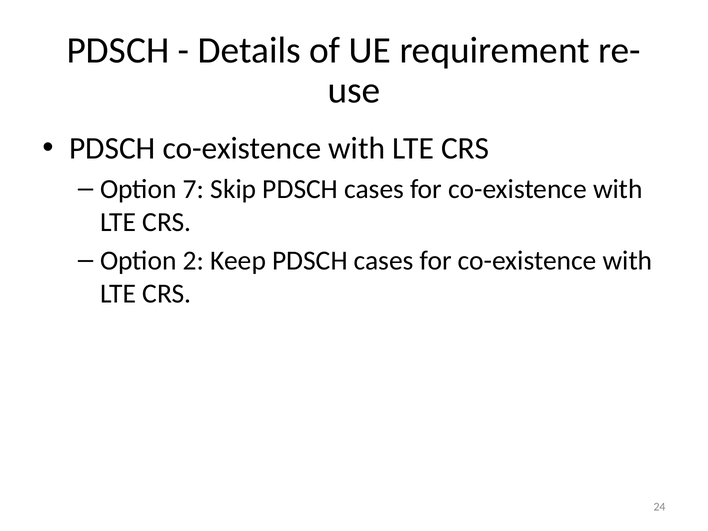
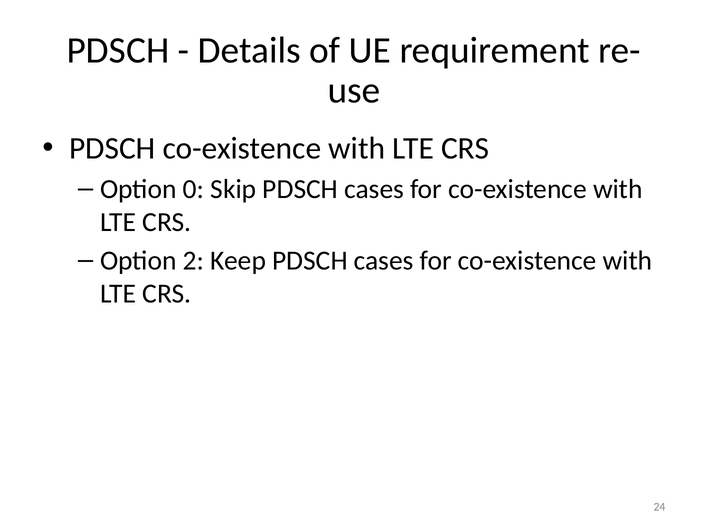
7: 7 -> 0 (194, 189)
